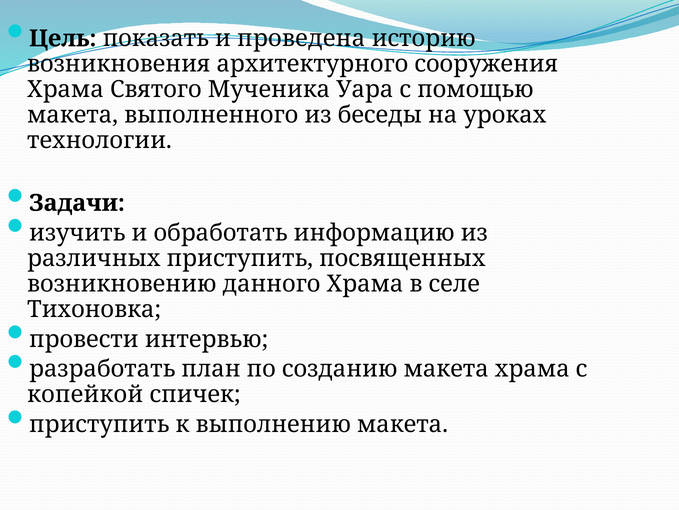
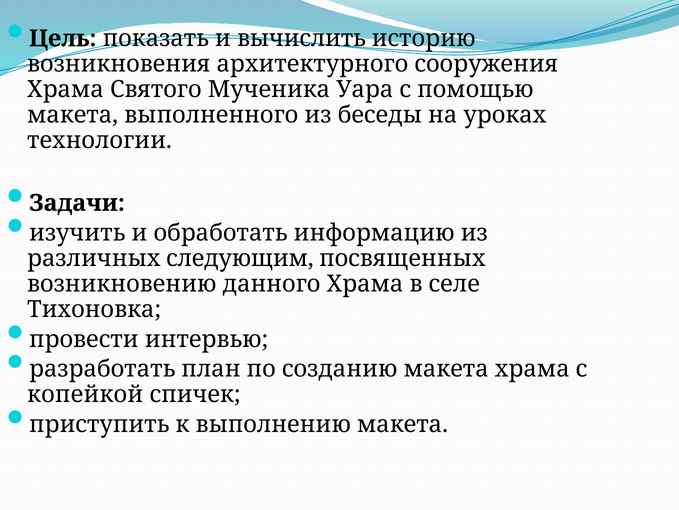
проведена: проведена -> вычислить (301, 38)
различных приступить: приступить -> следующим (240, 258)
